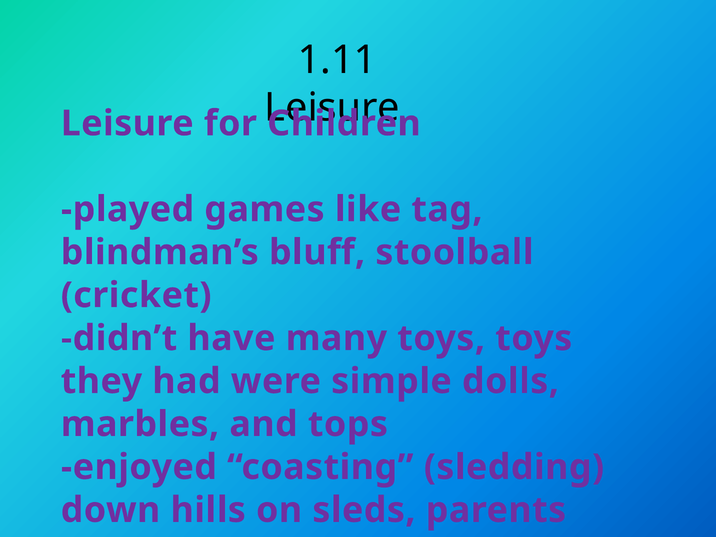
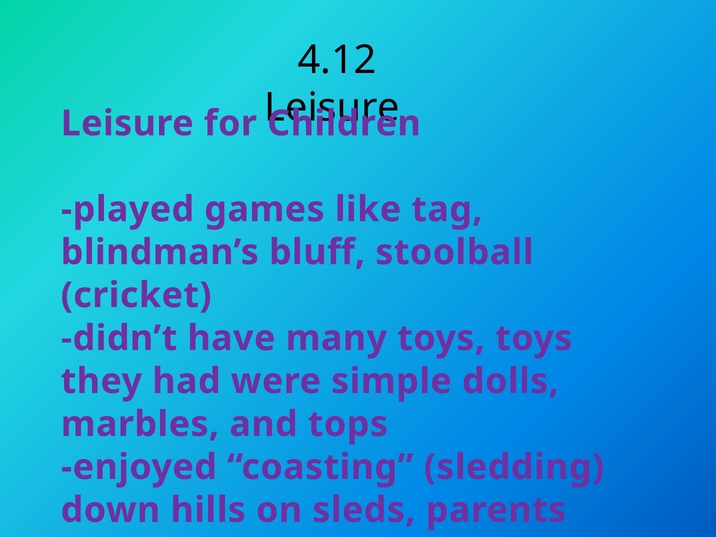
1.11: 1.11 -> 4.12 (337, 60)
